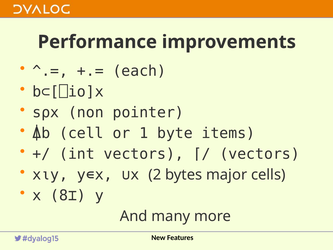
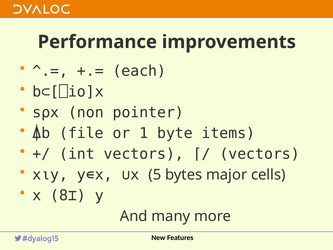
cell: cell -> file (81, 133)
2: 2 -> 5 (155, 175)
